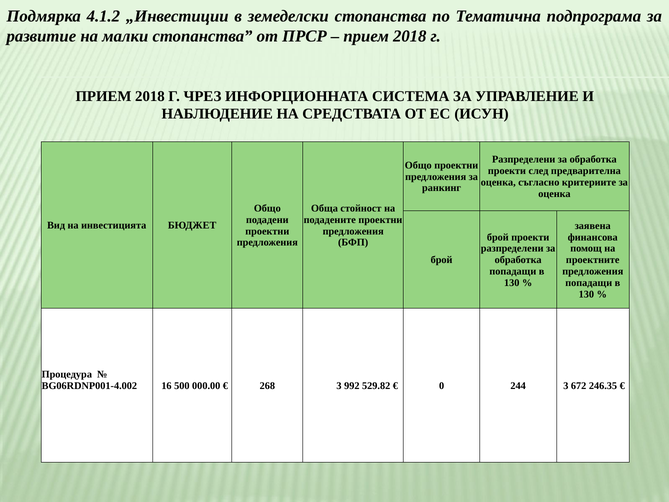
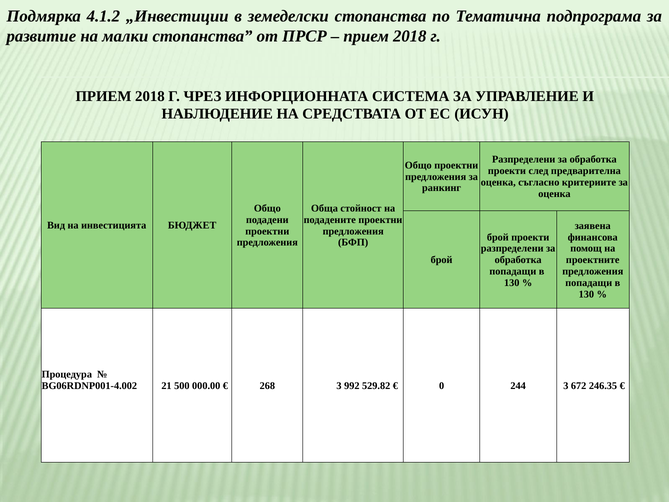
16: 16 -> 21 (166, 386)
